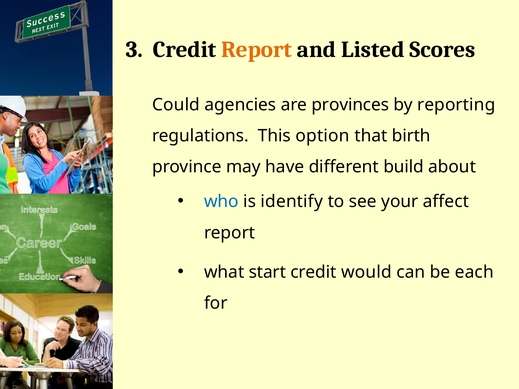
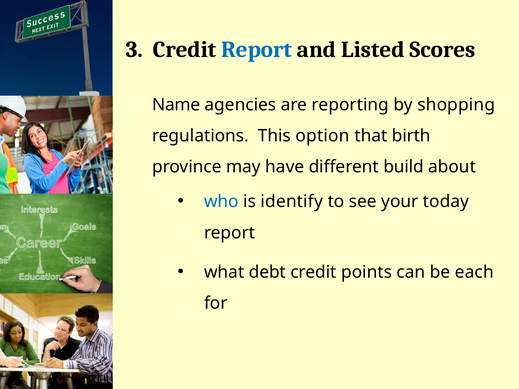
Report colour: orange -> blue (257, 50)
Could: Could -> Name (176, 105)
provinces: provinces -> reporting (350, 105)
reporting: reporting -> shopping (456, 105)
affect: affect -> today (446, 202)
start: start -> debt (267, 272)
would: would -> points (367, 272)
